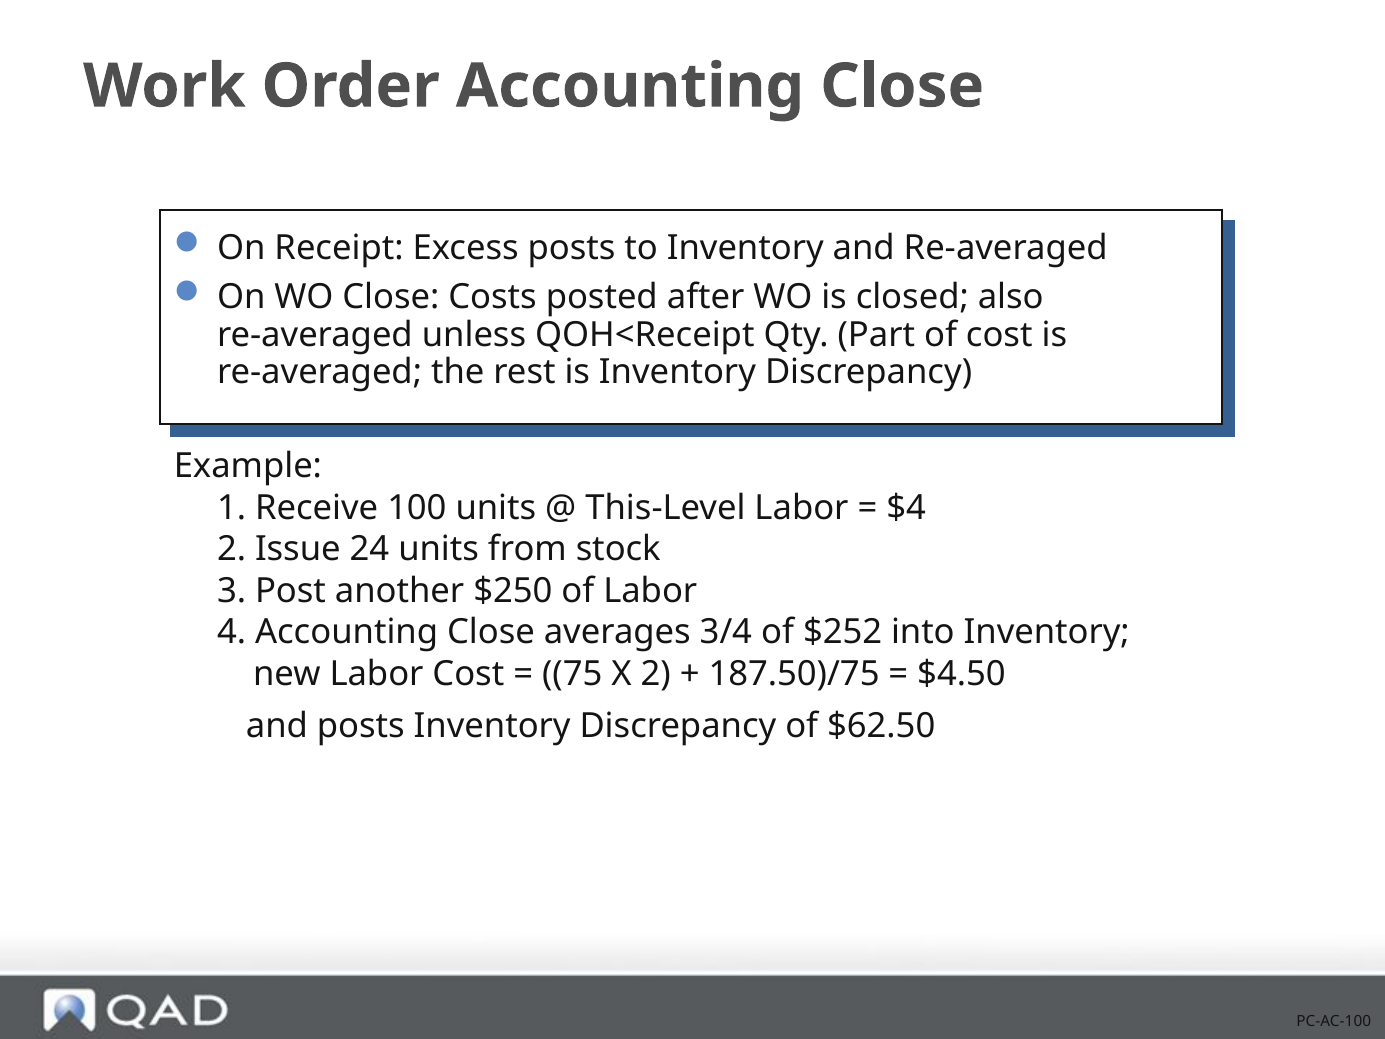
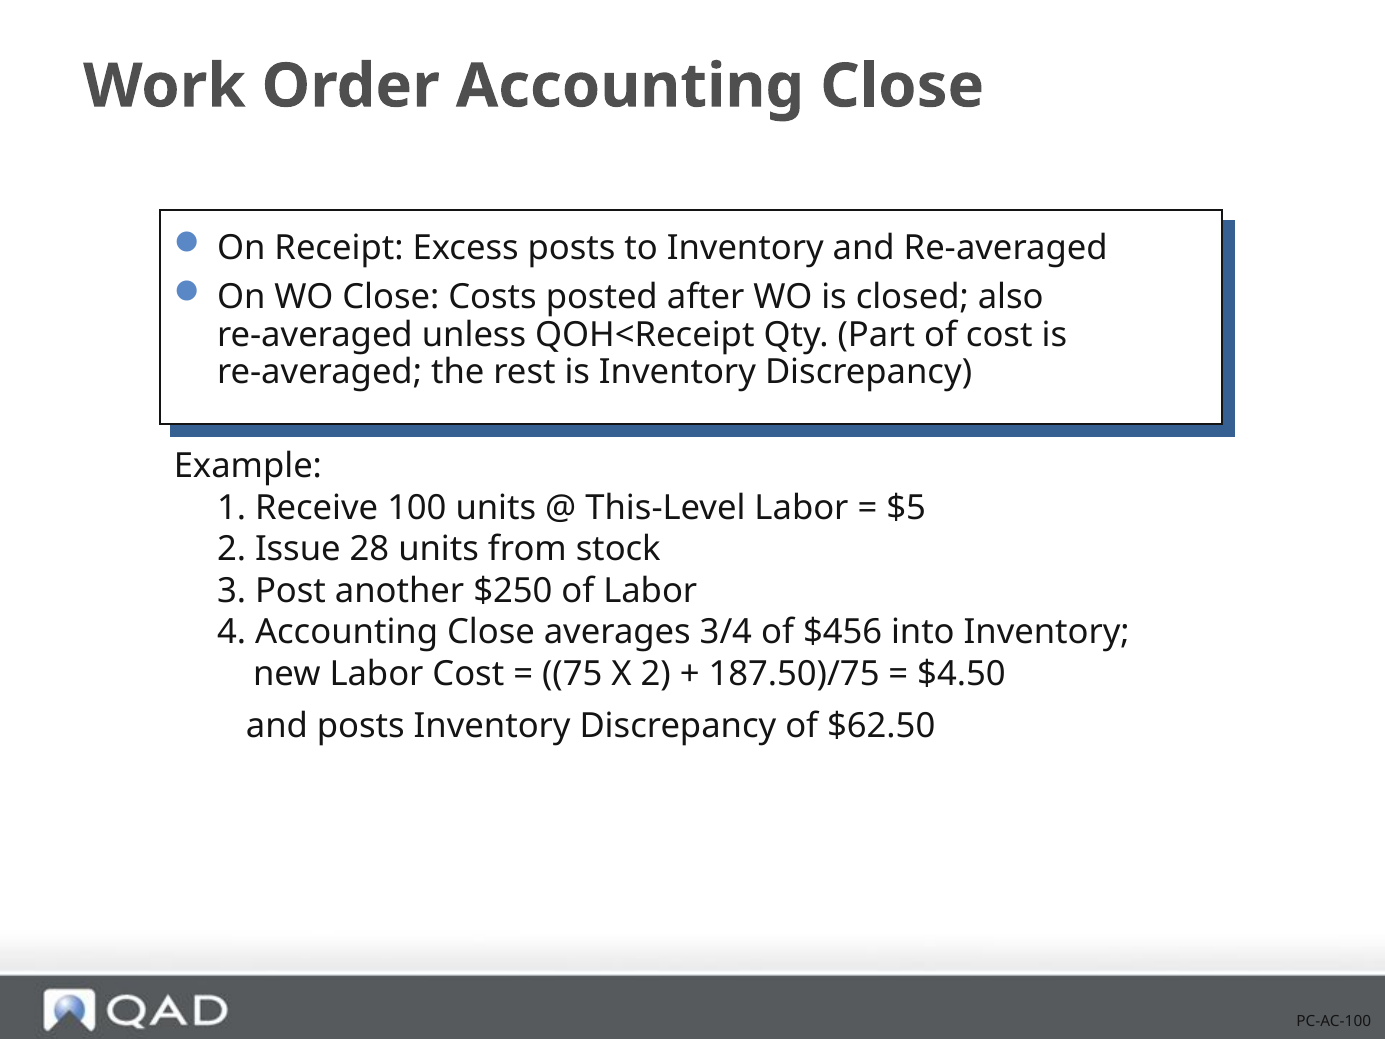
$4: $4 -> $5 (906, 508)
24: 24 -> 28 (369, 549)
$252: $252 -> $456 (843, 632)
